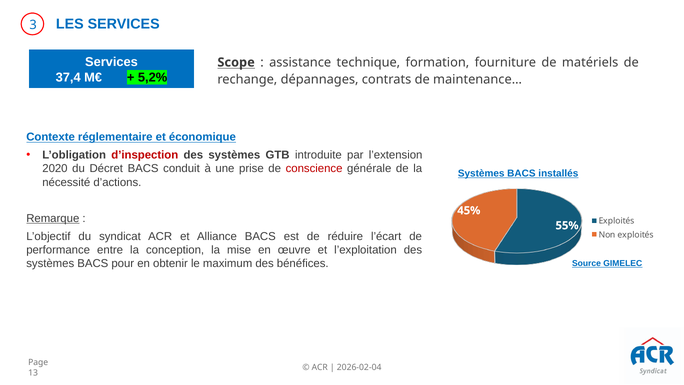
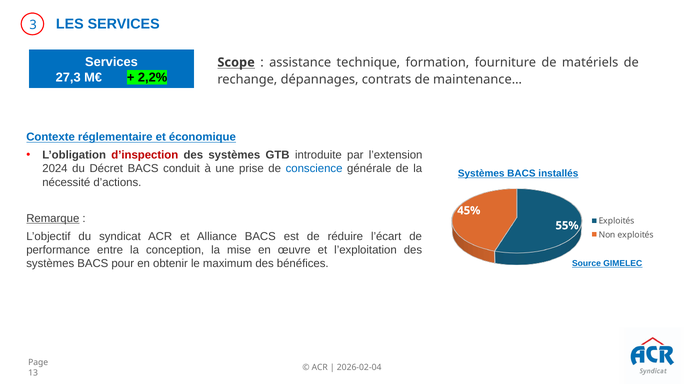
37,4: 37,4 -> 27,3 (68, 77)
5,2%: 5,2% -> 2,2% (153, 77)
2020: 2020 -> 2024 (55, 169)
conscience colour: red -> blue (314, 169)
